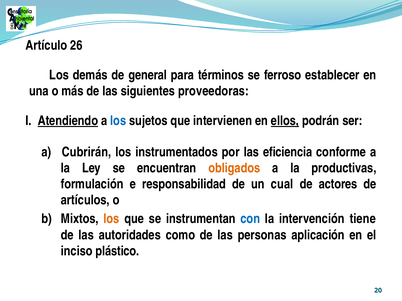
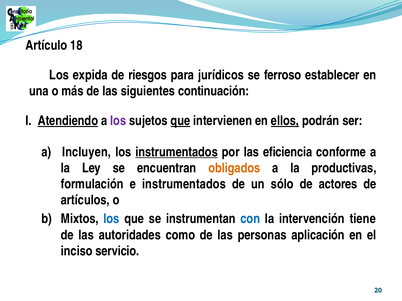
26: 26 -> 18 (76, 45)
demás: demás -> expida (90, 75)
general: general -> riesgos (148, 75)
términos: términos -> jurídicos (221, 75)
proveedoras: proveedoras -> continuación (214, 91)
los colour: blue -> purple (118, 121)
que underline: none -> present (180, 121)
Cubrirán: Cubrirán -> Incluyen (87, 152)
instrumentados underline: none -> present (177, 152)
e responsabilidad: responsabilidad -> instrumentados (184, 184)
cual: cual -> sólo (282, 184)
los colour: orange -> blue (111, 219)
plástico: plástico -> servicio (117, 251)
